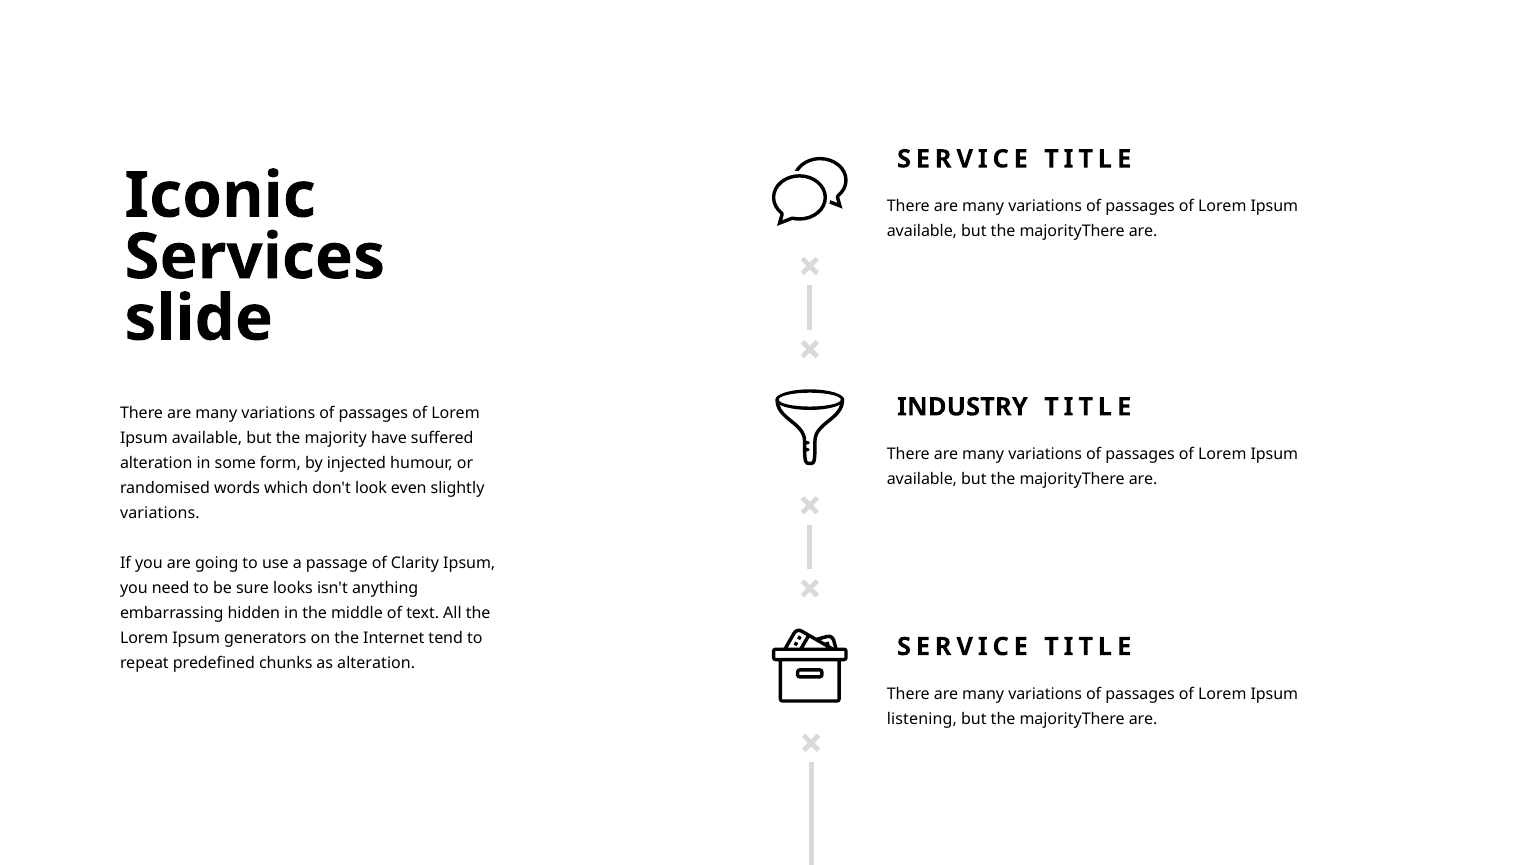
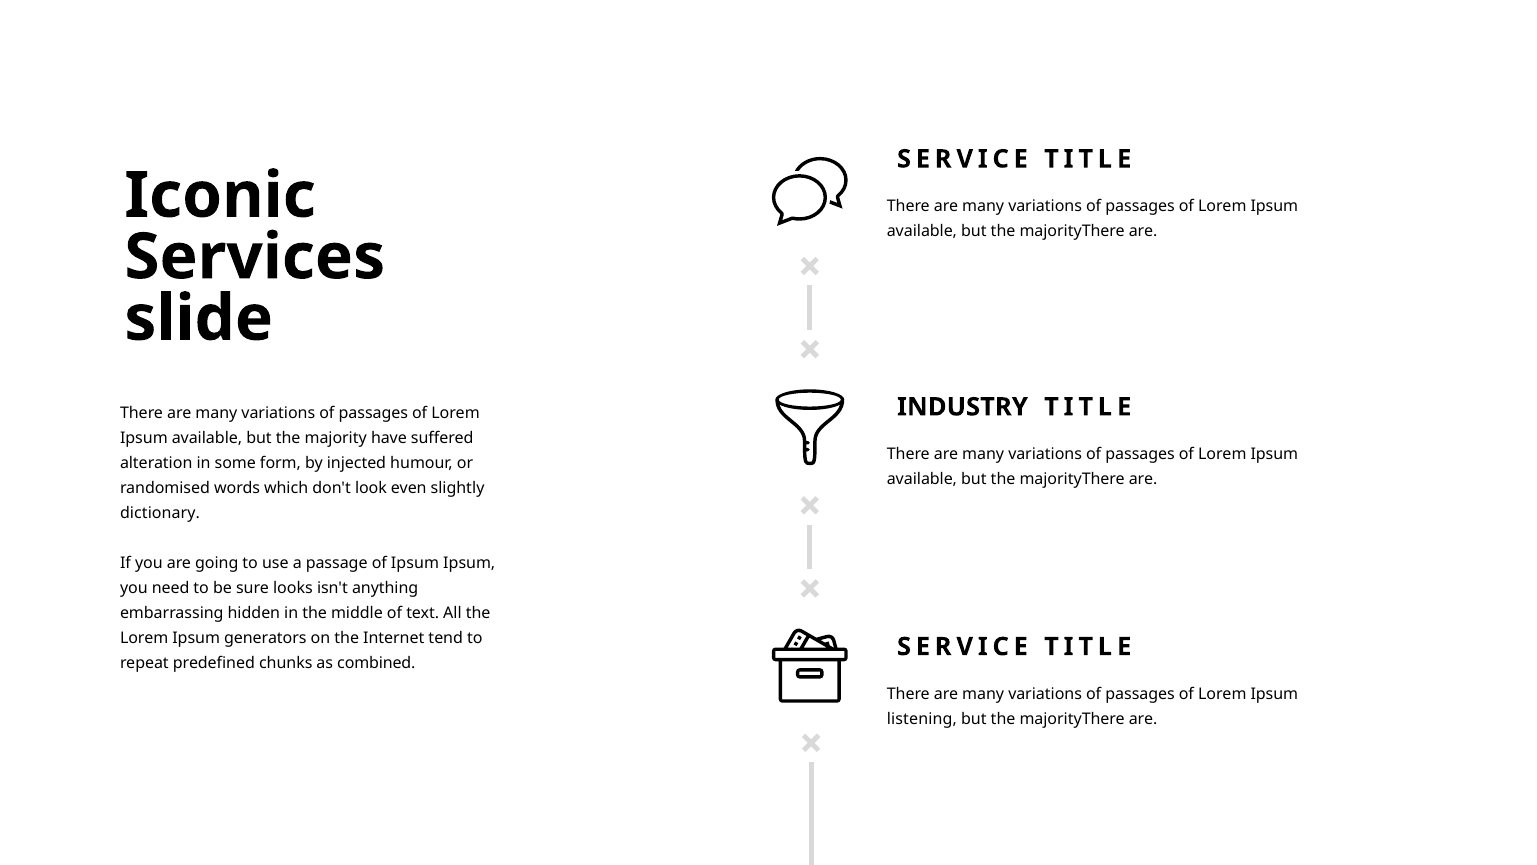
variations: variations -> dictionary (160, 513)
of Clarity: Clarity -> Ipsum (415, 563)
as alteration: alteration -> combined (376, 663)
